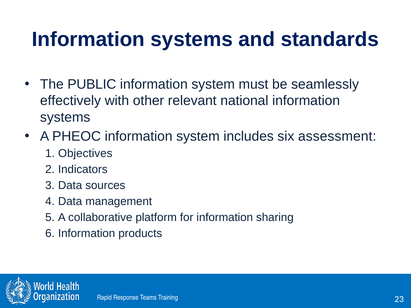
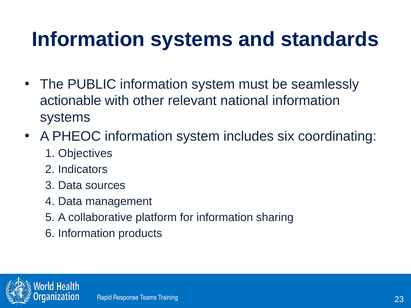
effectively: effectively -> actionable (71, 101)
assessment: assessment -> coordinating (337, 136)
